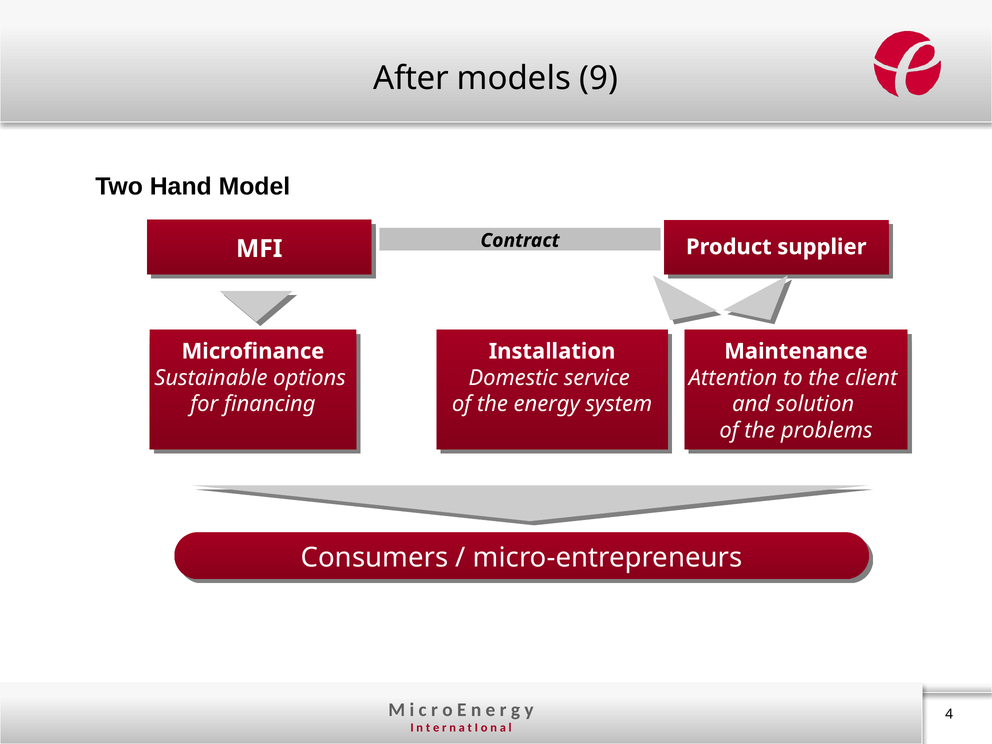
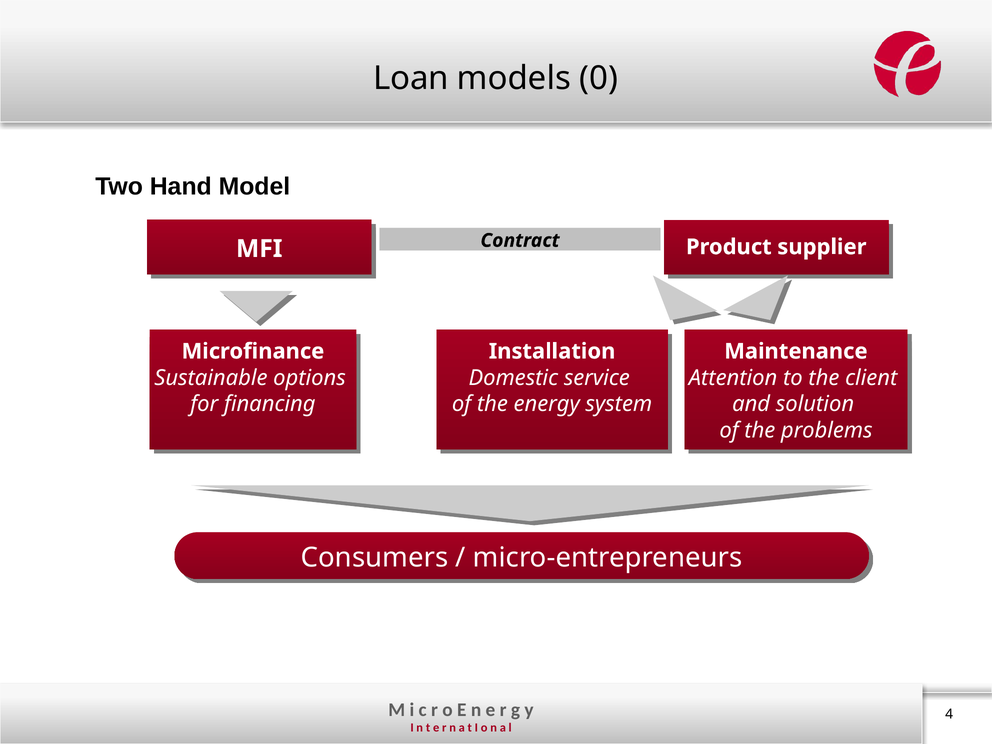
After: After -> Loan (411, 78)
9: 9 -> 0 (599, 78)
